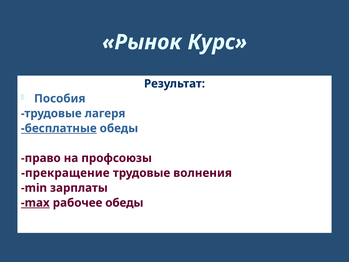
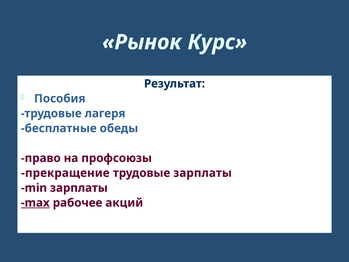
бесплатные underline: present -> none (59, 128)
трудовые волнения: волнения -> зарплаты (203, 173)
рабочее обеды: обеды -> акций (124, 203)
